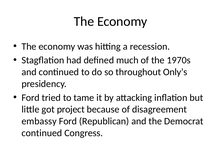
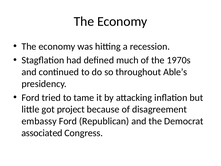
Only’s: Only’s -> Able’s (175, 72)
continued: continued -> associated (42, 133)
